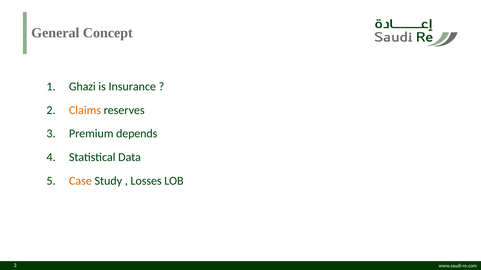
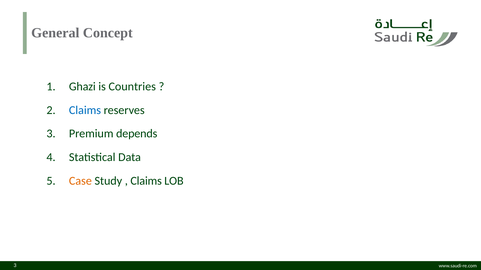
Insurance: Insurance -> Countries (132, 87)
Claims colour: orange -> blue (85, 110)
Losses: Losses -> Claims (146, 181)
